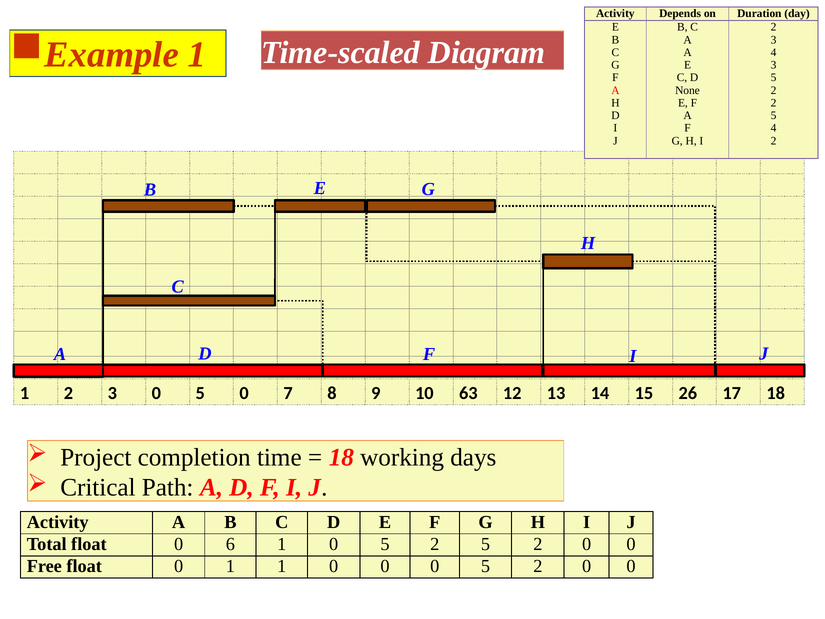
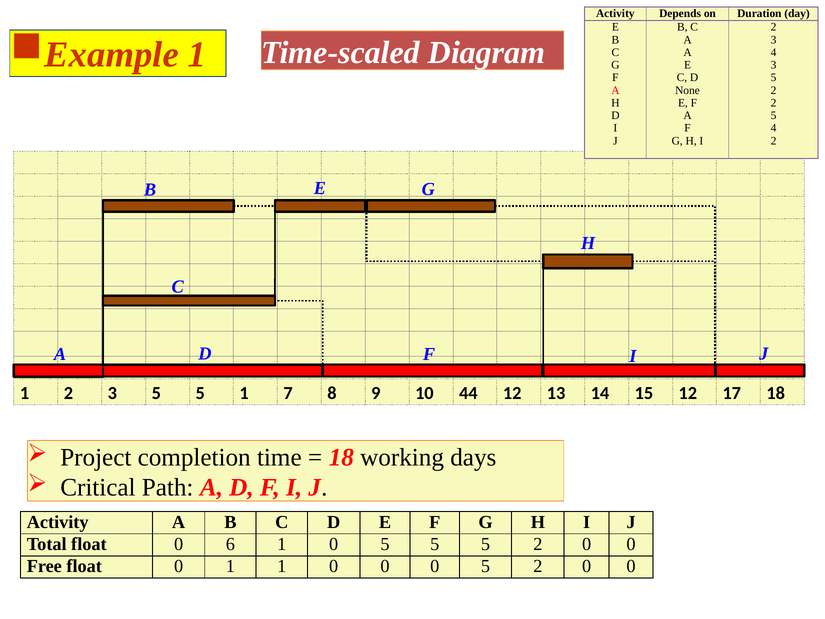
2 3 0: 0 -> 5 (156, 393)
5 0: 0 -> 1 (244, 393)
63: 63 -> 44 (468, 393)
15 26: 26 -> 12 (688, 393)
1 0 5 2: 2 -> 5 (435, 544)
